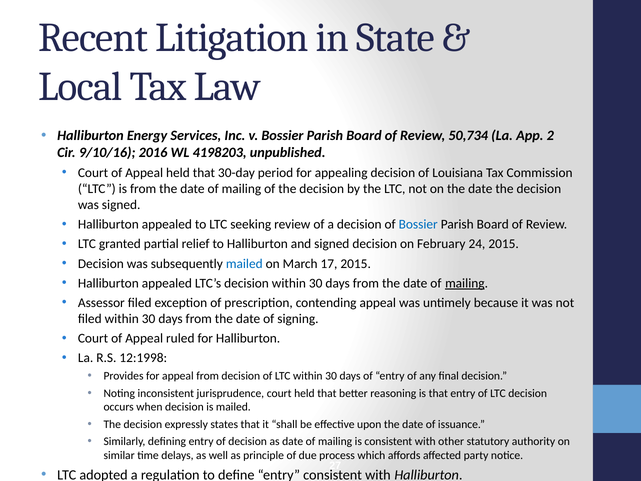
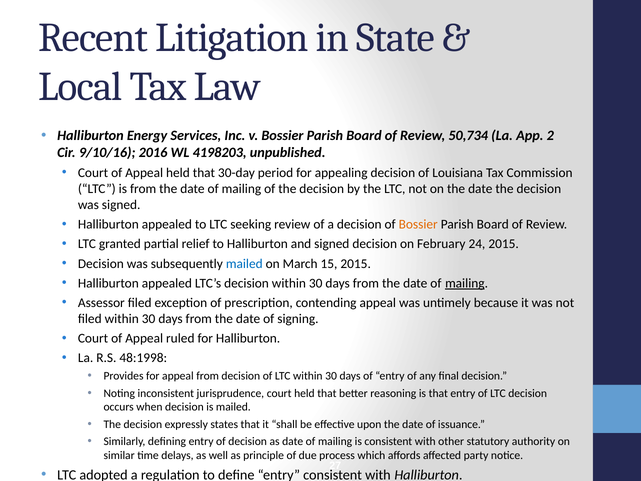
Bossier colour: blue -> orange (418, 224)
17: 17 -> 15 (329, 264)
12:1998: 12:1998 -> 48:1998 (143, 358)
